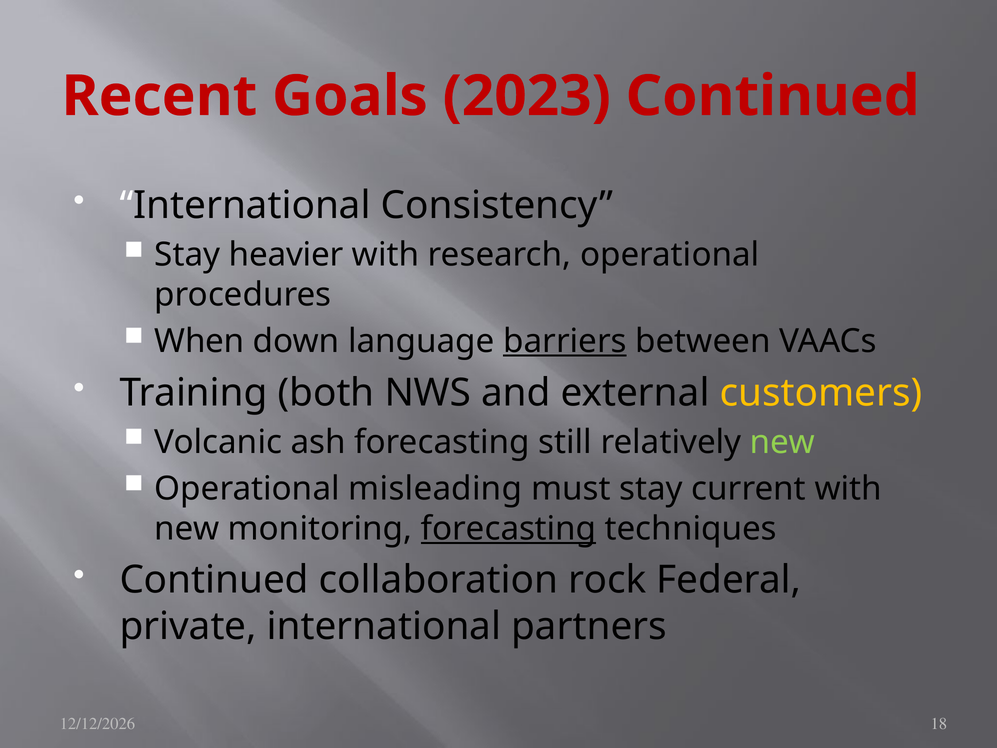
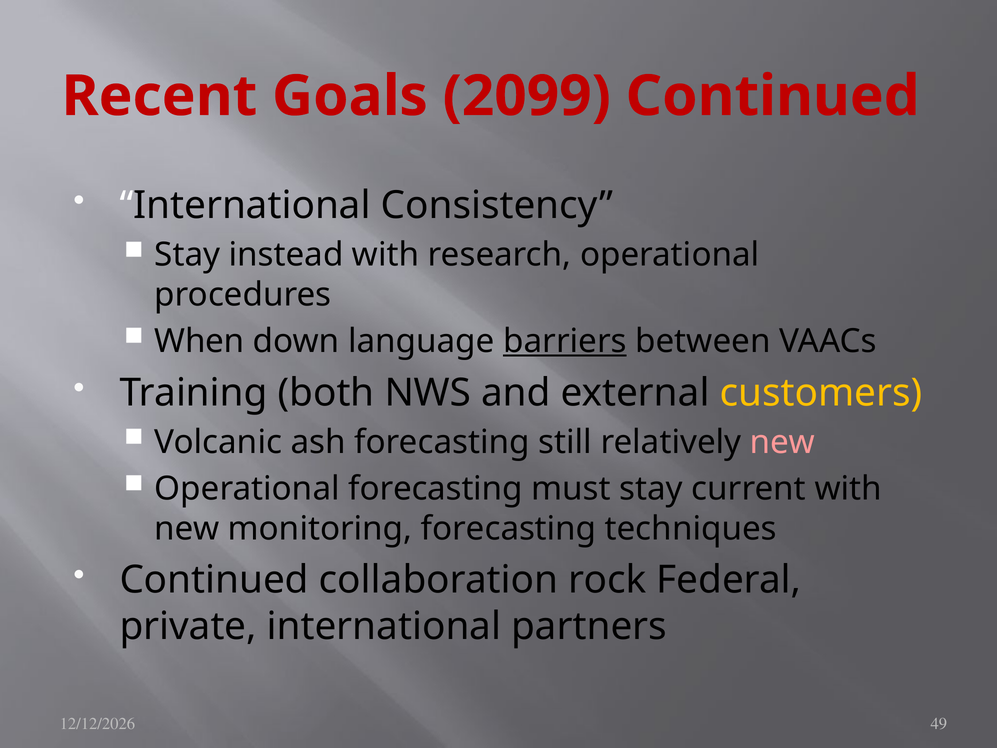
2023: 2023 -> 2099 (527, 96)
heavier: heavier -> instead (286, 255)
new colour: light green -> pink (782, 442)
Operational misleading: misleading -> forecasting (436, 489)
forecasting underline: present -> none (509, 529)
18: 18 -> 49 (939, 723)
